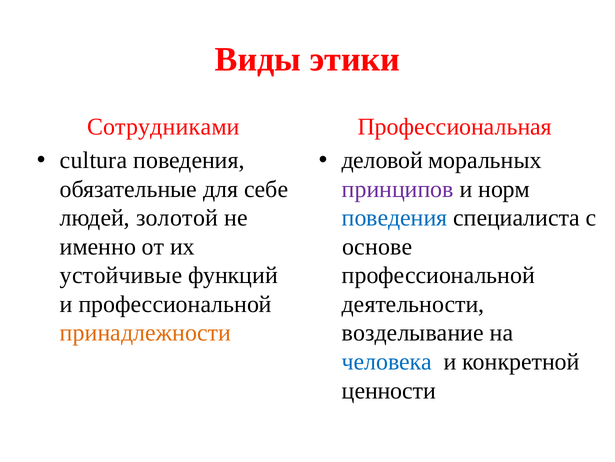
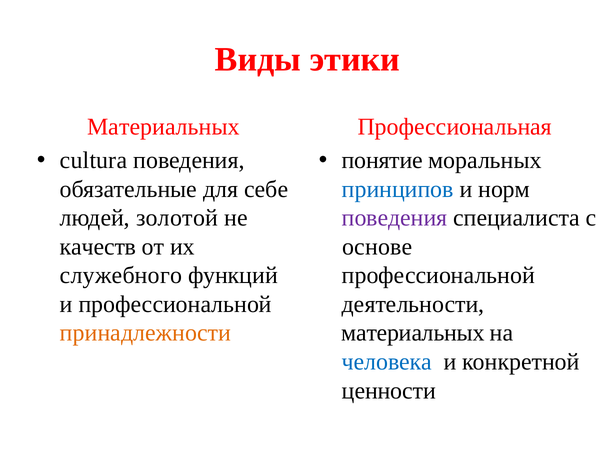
Сотрудниками: Сотрудниками -> Материальных (163, 127)
деловой: деловой -> понятие (382, 160)
принципов colour: purple -> blue (398, 189)
поведения colour: blue -> purple (395, 218)
именно: именно -> качеств (98, 246)
устойчивые: устойчивые -> служебного (121, 275)
возделывание: возделывание -> материальных (413, 333)
